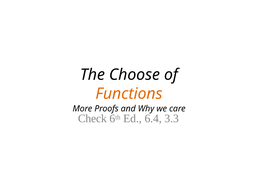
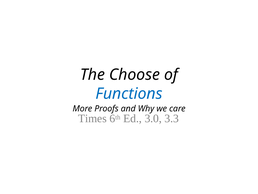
Functions colour: orange -> blue (129, 93)
Check: Check -> Times (92, 118)
6.4: 6.4 -> 3.0 (153, 118)
